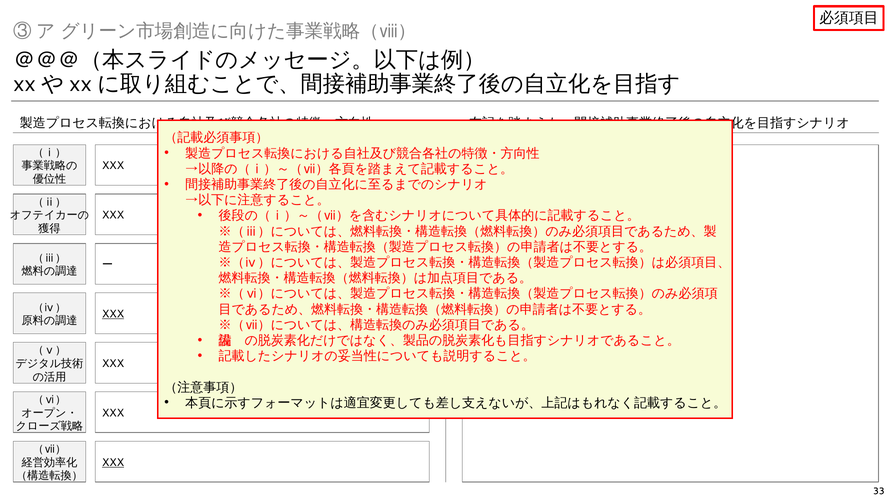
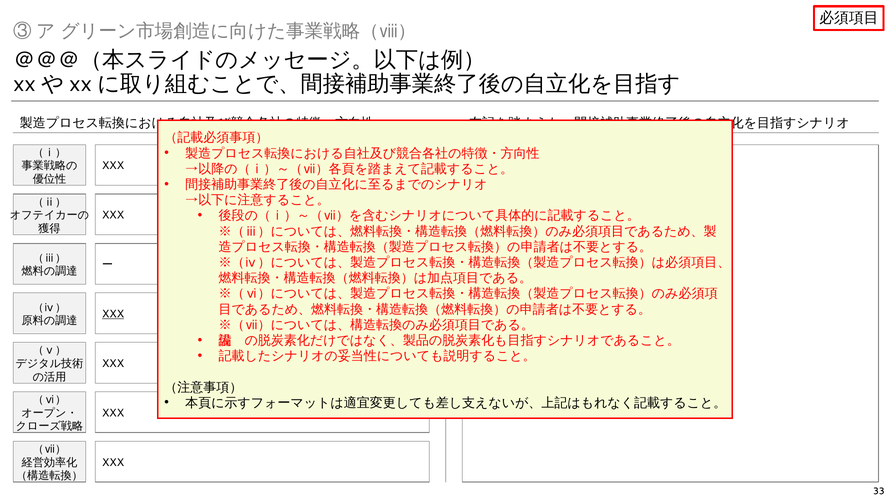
XXX underline: present -> none (113, 462)
